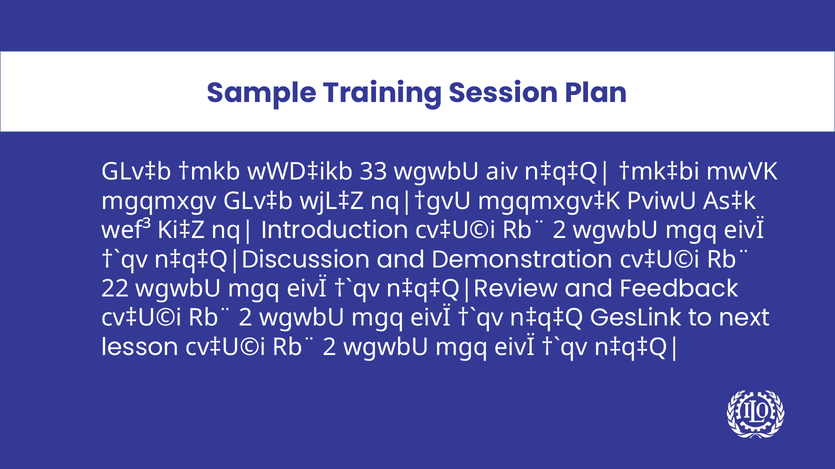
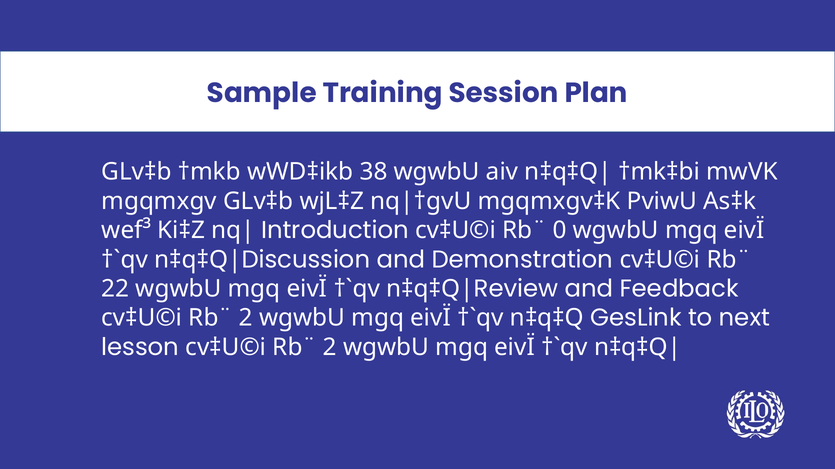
33: 33 -> 38 (374, 172)
Introduction cv‡U©i Rb¨ 2: 2 -> 0 (560, 231)
